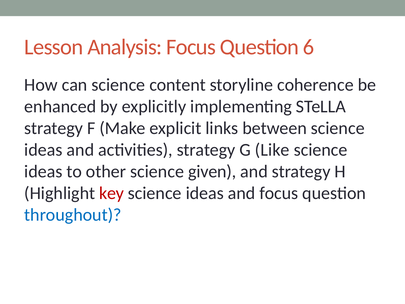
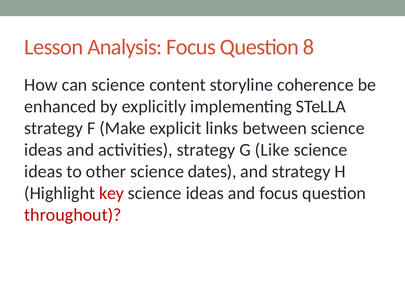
6: 6 -> 8 (309, 47)
given: given -> dates (212, 171)
throughout colour: blue -> red (73, 215)
